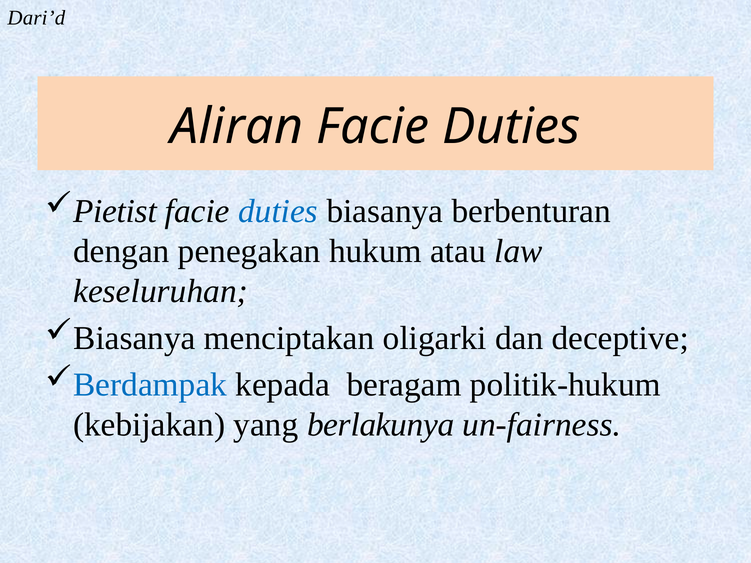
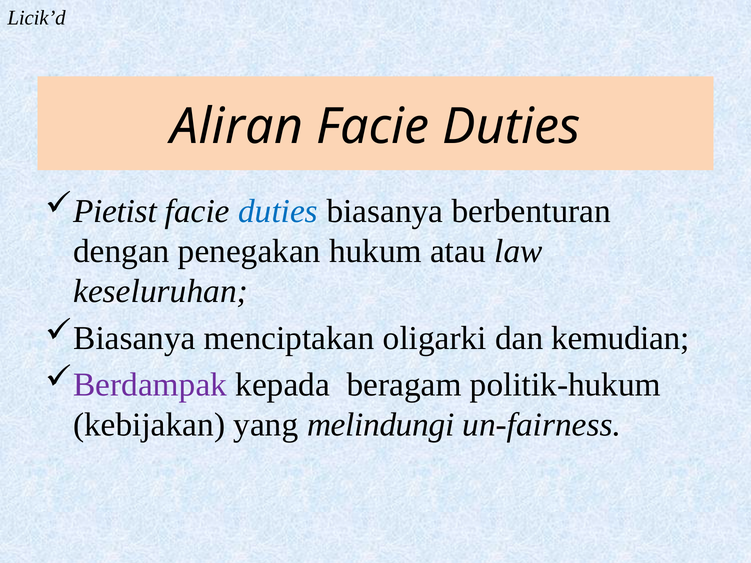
Dari’d: Dari’d -> Licik’d (37, 18)
deceptive: deceptive -> kemudian (620, 338)
Berdampak colour: blue -> purple (150, 385)
berlakunya: berlakunya -> melindungi (381, 425)
